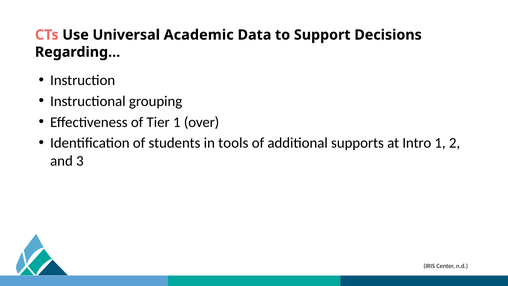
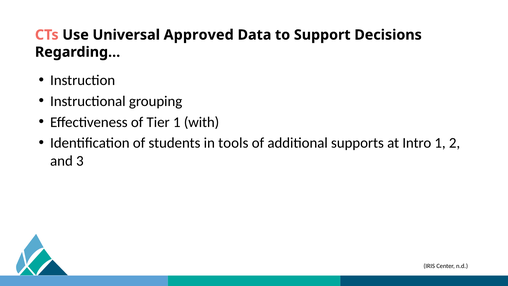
Academic: Academic -> Approved (199, 35)
over: over -> with (202, 122)
